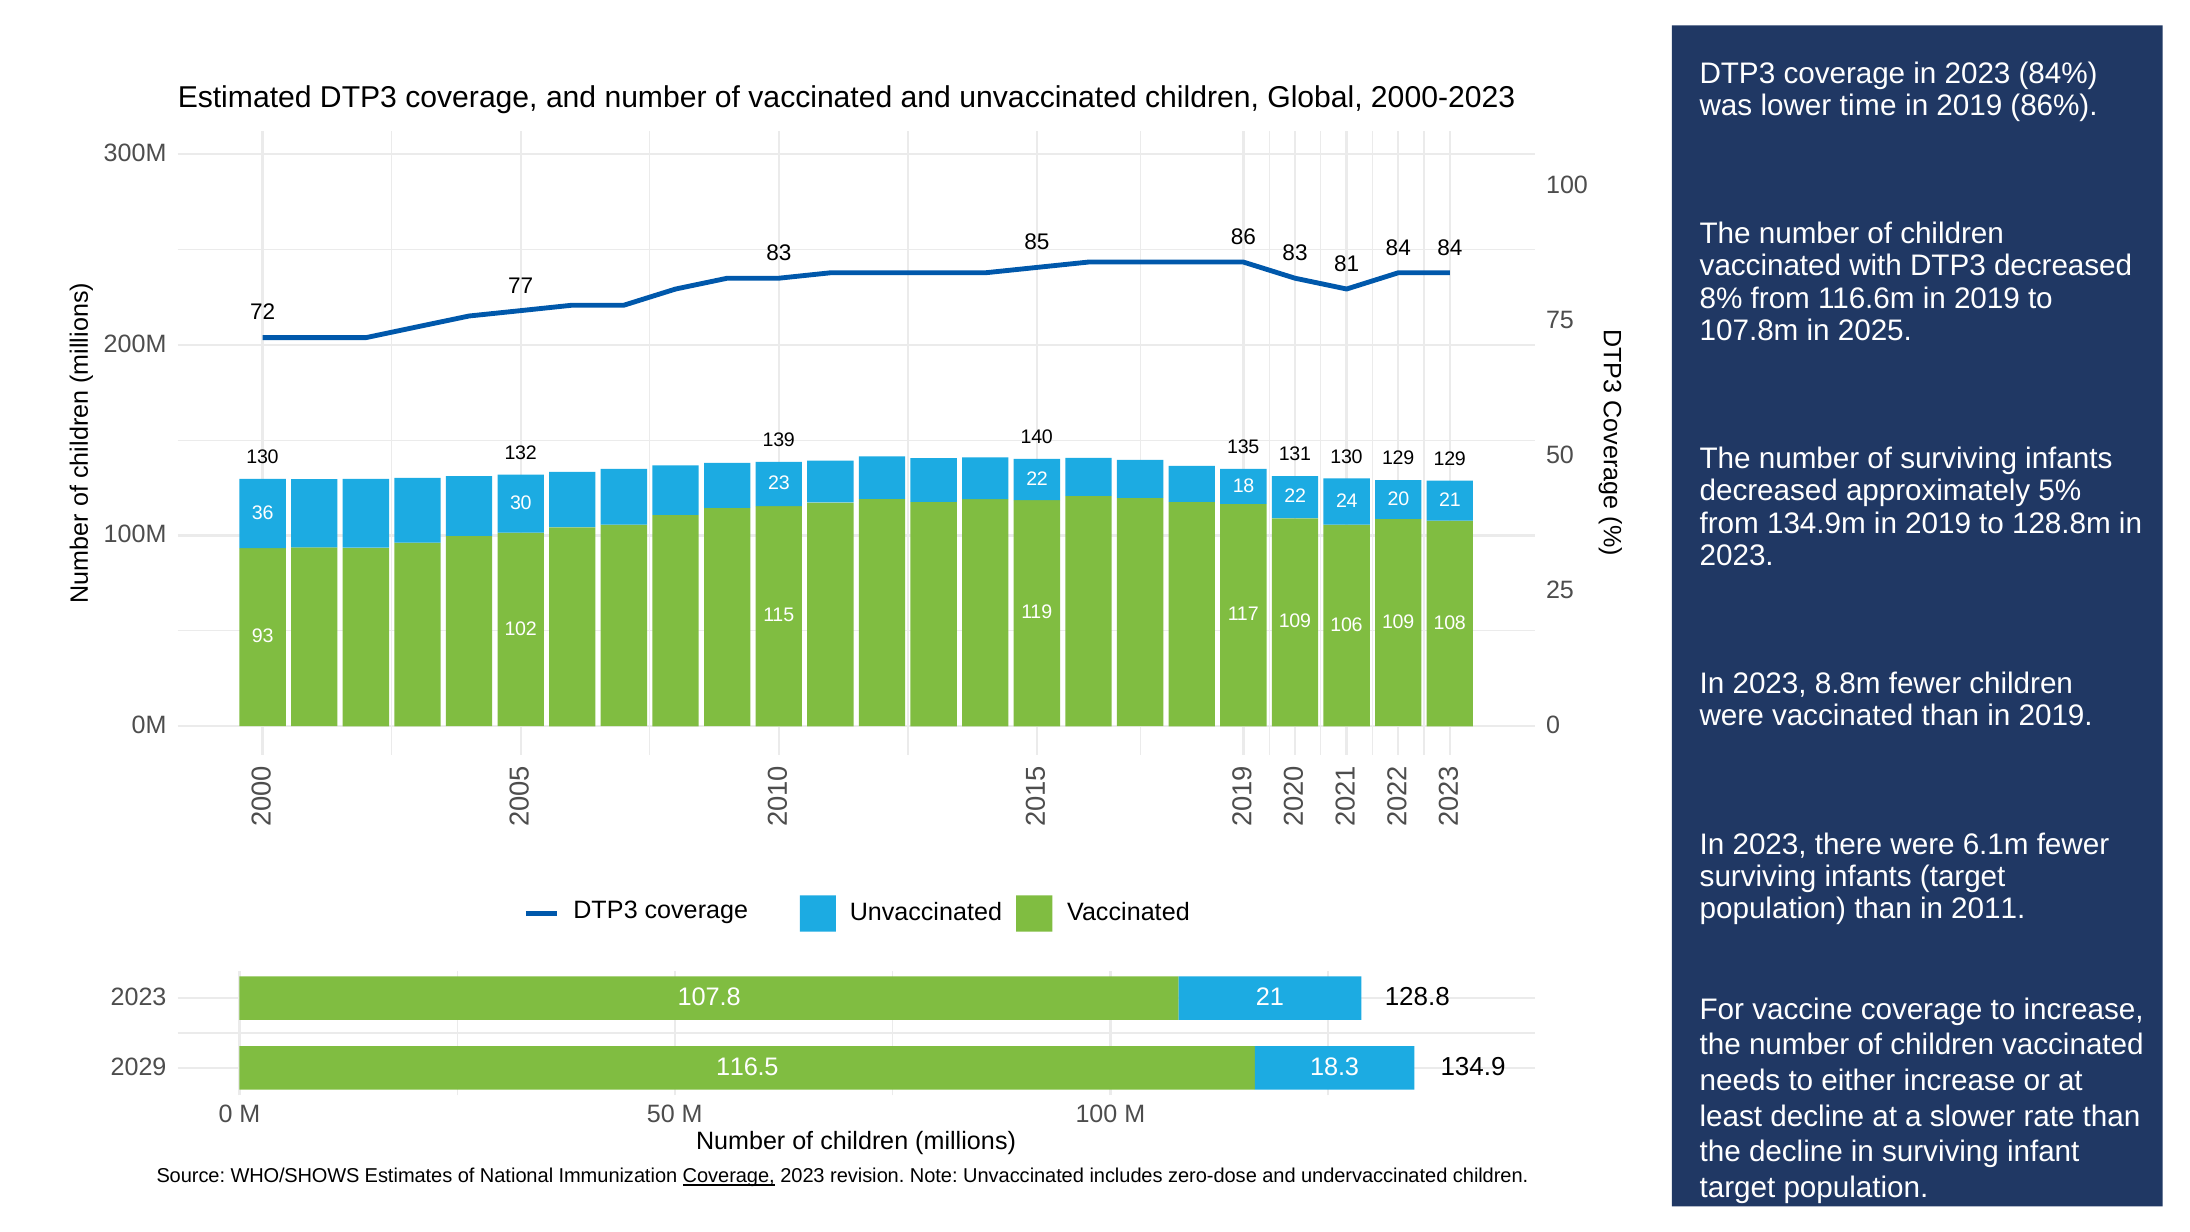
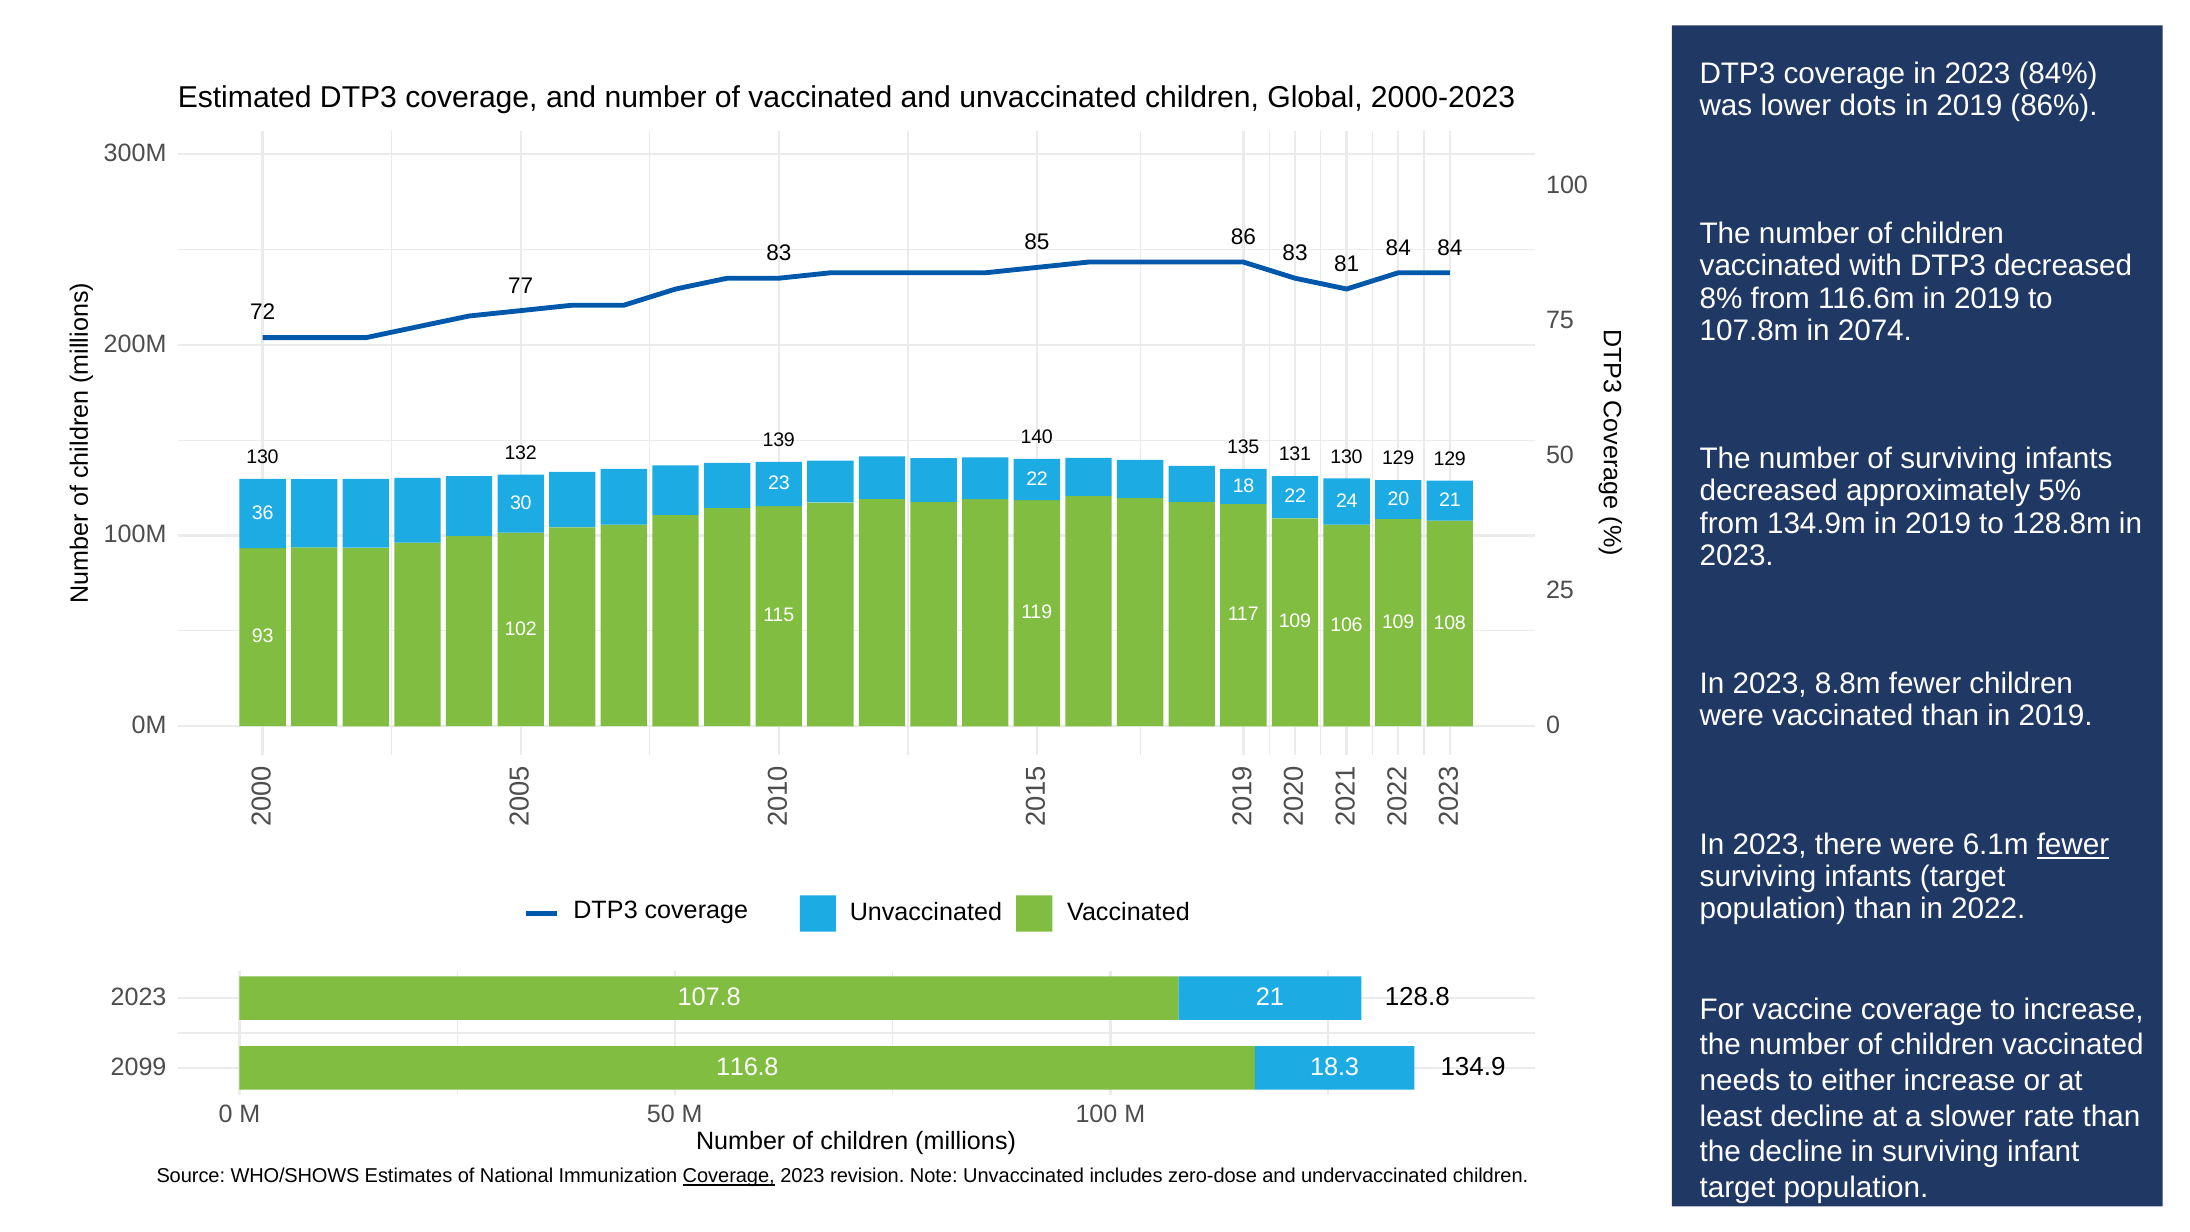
time: time -> dots (1868, 105)
2025: 2025 -> 2074 (1875, 330)
fewer underline: none -> present (2073, 845)
2011: 2011 -> 2022 (1988, 909)
2029: 2029 -> 2099 (139, 1067)
116.5: 116.5 -> 116.8 (747, 1067)
